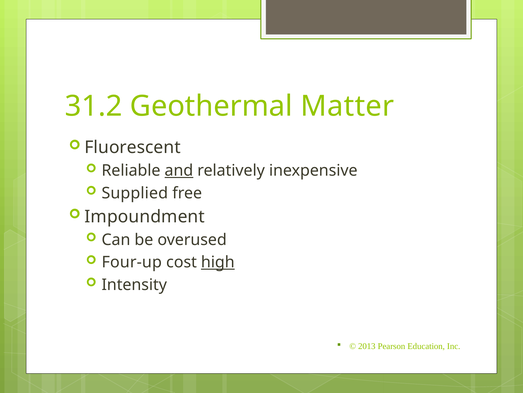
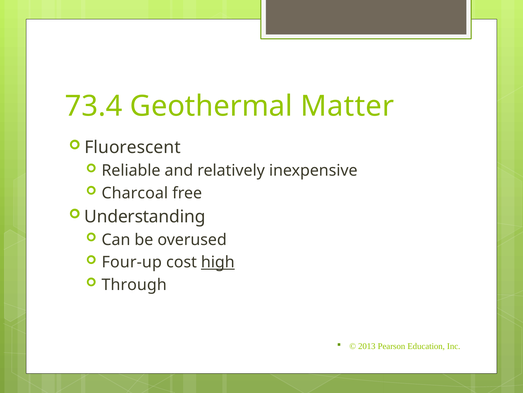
31.2: 31.2 -> 73.4 (94, 106)
and underline: present -> none (179, 170)
Supplied: Supplied -> Charcoal (135, 193)
Impoundment: Impoundment -> Understanding (145, 216)
Intensity: Intensity -> Through (134, 284)
